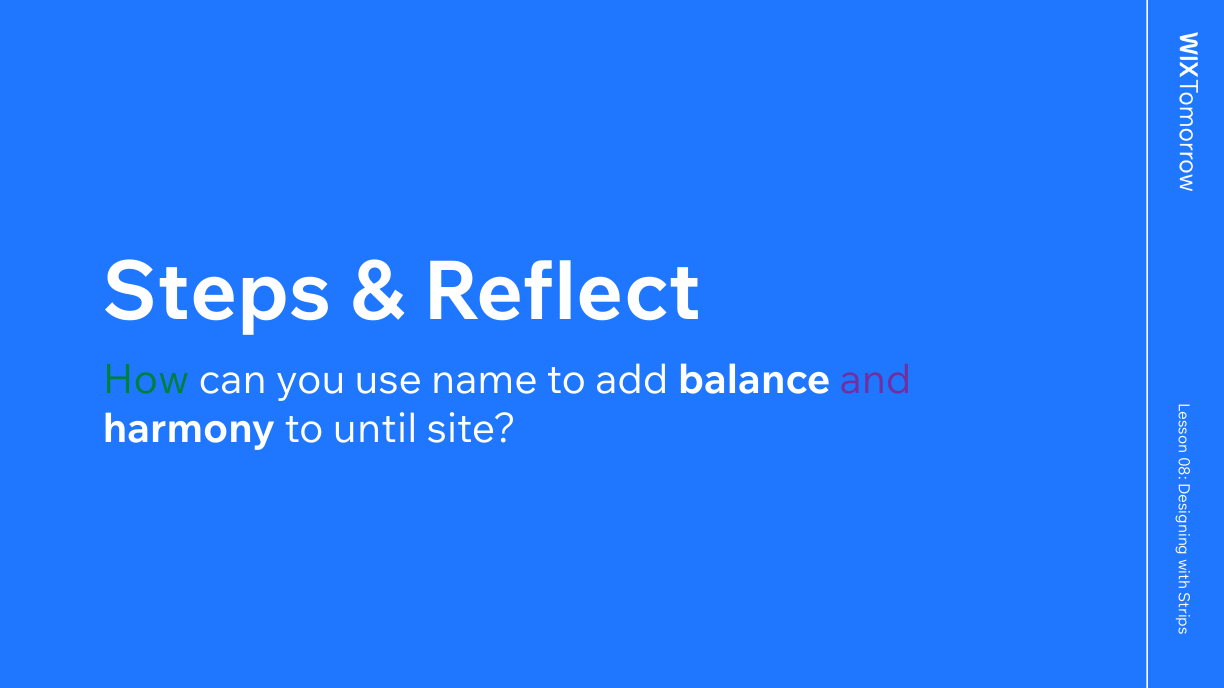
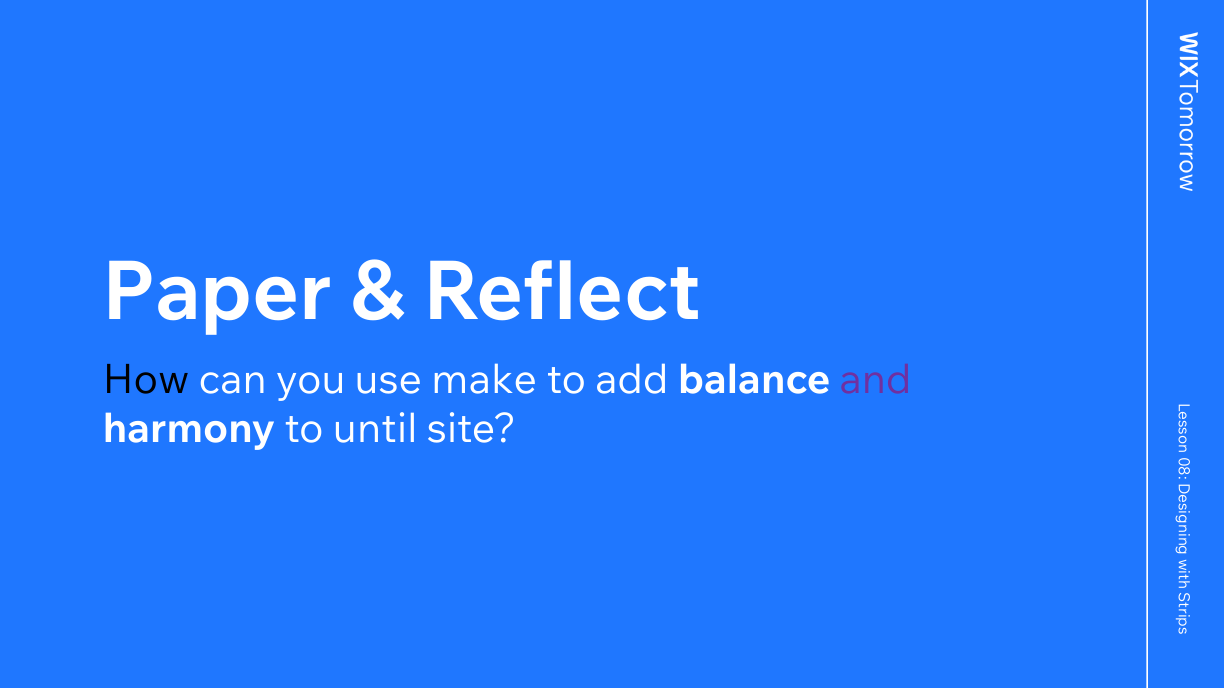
Steps: Steps -> Paper (218, 292)
How colour: green -> black (146, 380)
name: name -> make (484, 380)
